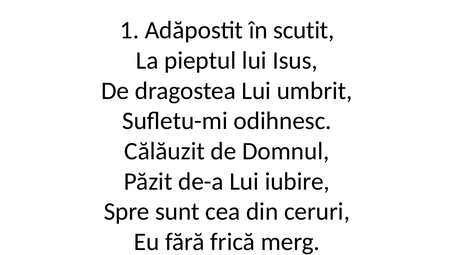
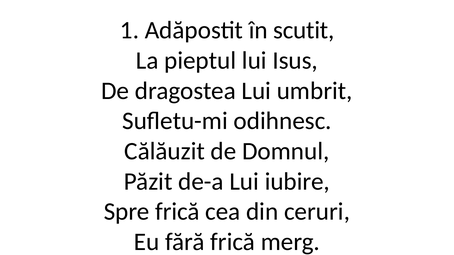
Spre sunt: sunt -> frică (177, 212)
